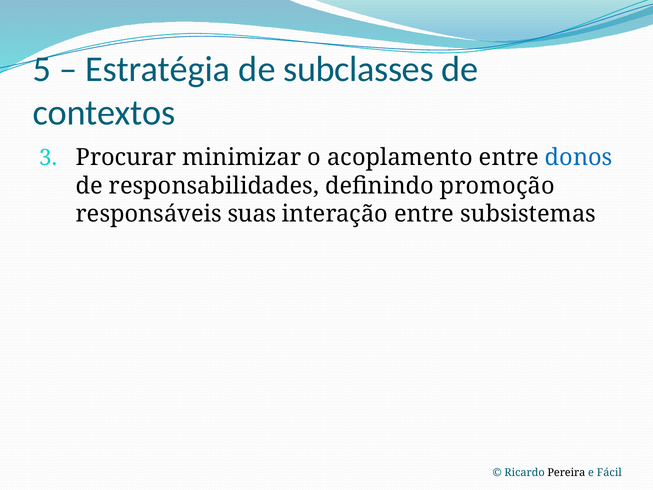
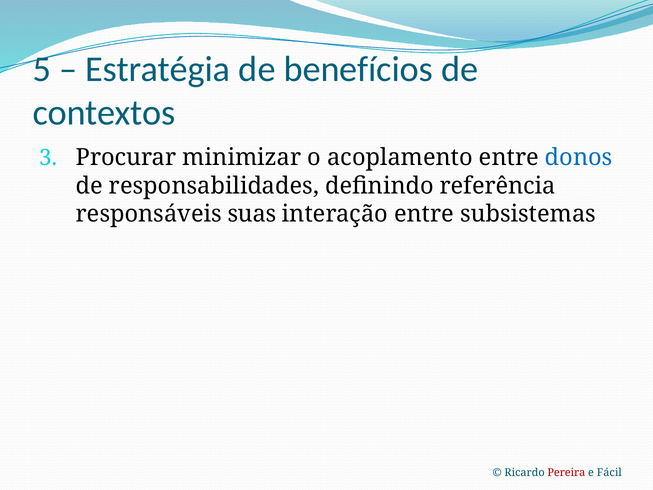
subclasses: subclasses -> benefícios (358, 69)
promoção: promoção -> referência (498, 186)
Pereira colour: black -> red (566, 473)
